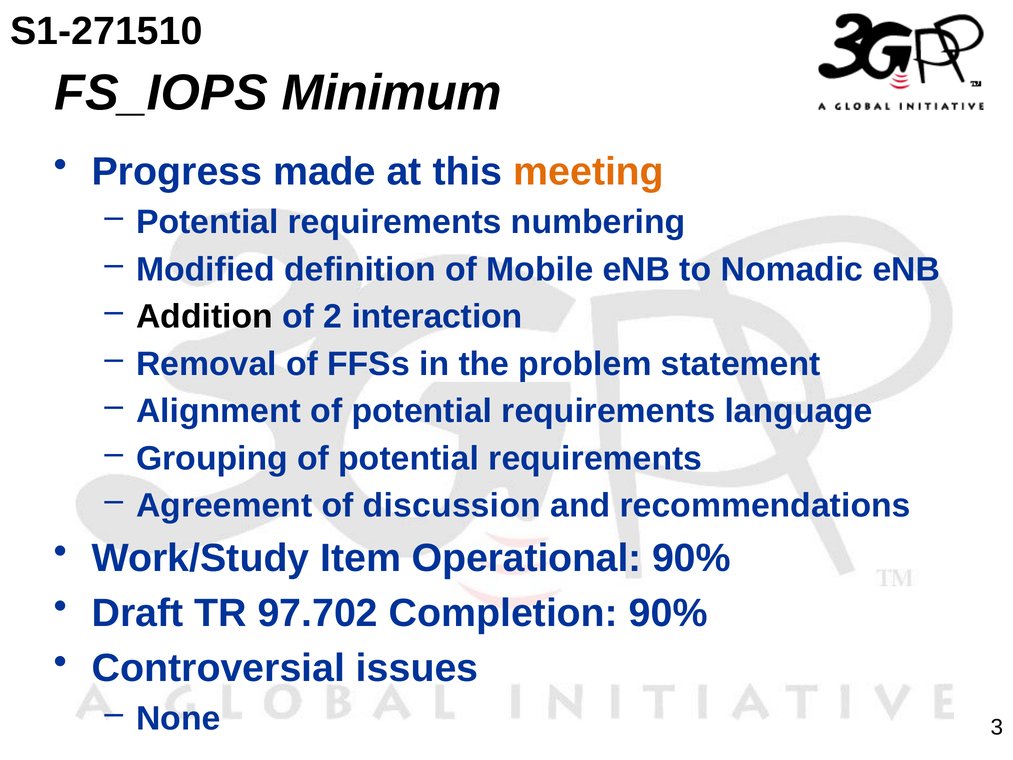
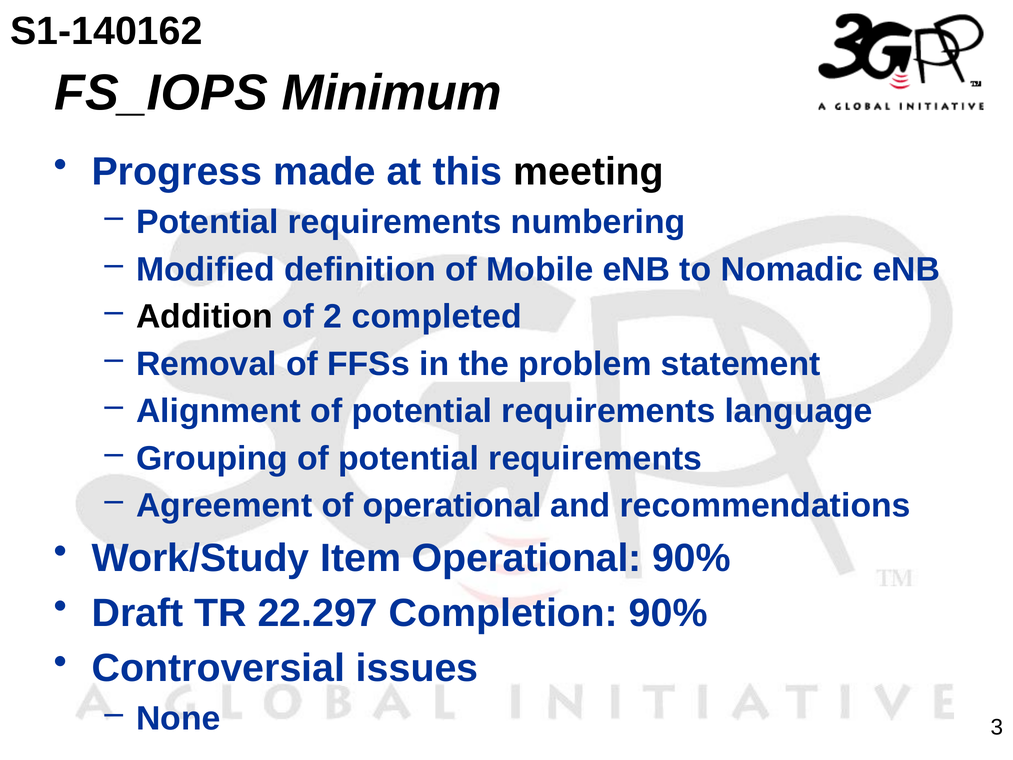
S1-271510: S1-271510 -> S1-140162 (106, 31)
meeting colour: orange -> black (589, 172)
interaction: interaction -> completed (437, 317)
of discussion: discussion -> operational (452, 506)
97.702: 97.702 -> 22.297 (318, 613)
